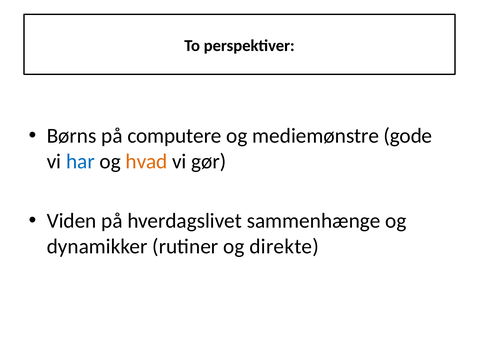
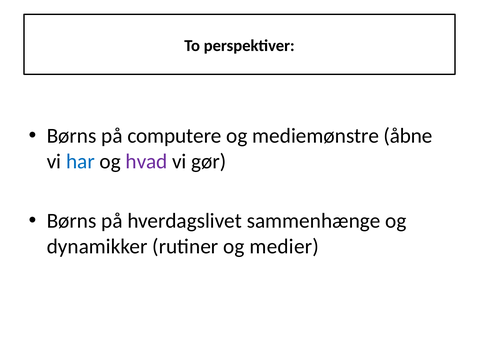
gode: gode -> åbne (408, 136)
hvad colour: orange -> purple (147, 161)
Viden: Viden -> Børns (72, 221)
direkte: direkte -> medier (284, 247)
